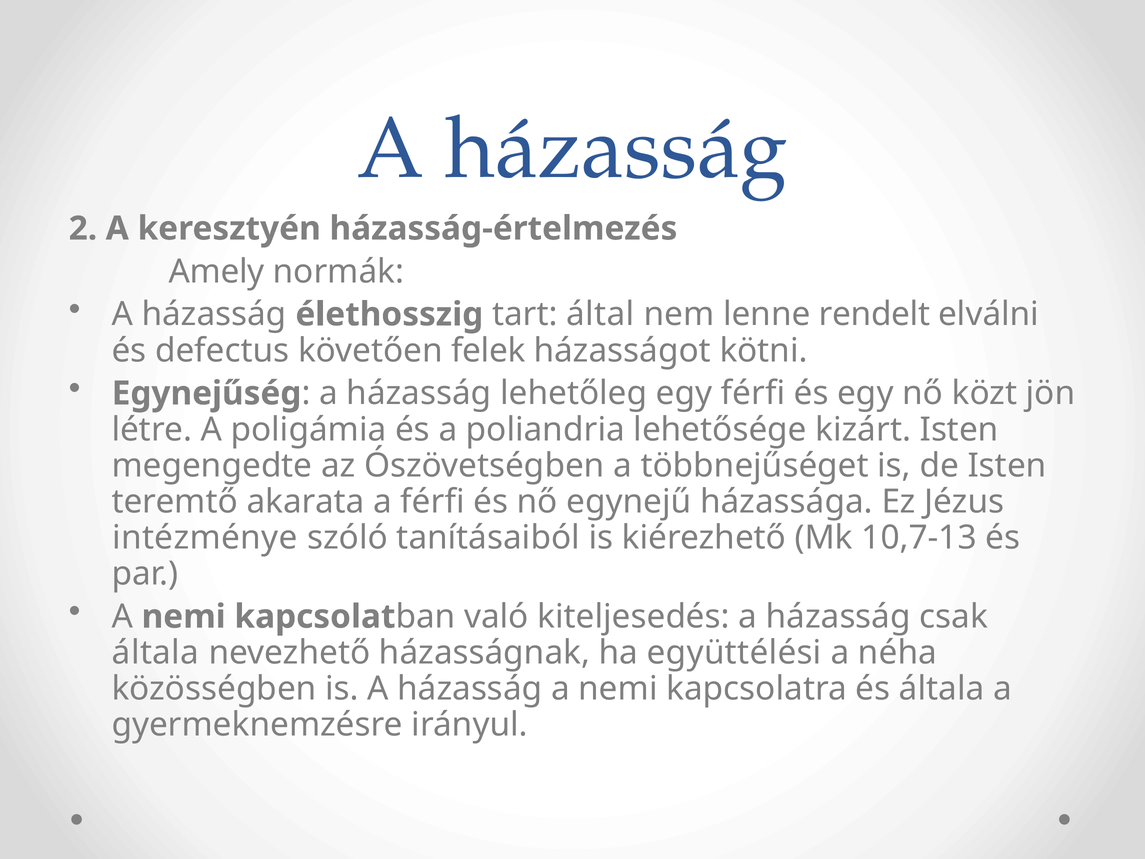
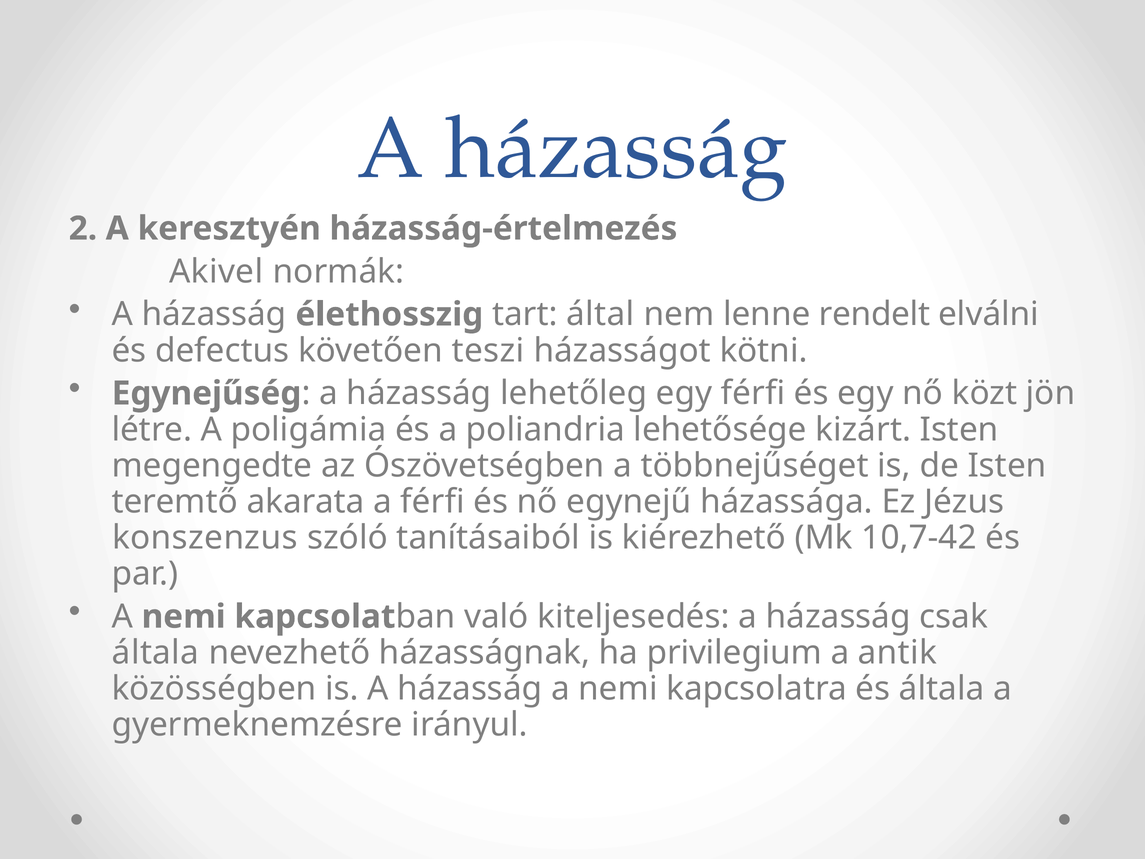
Amely: Amely -> Akivel (216, 271)
felek: felek -> teszi (488, 350)
intézménye: intézménye -> konszenzus (205, 538)
10,7-13: 10,7-13 -> 10,7-42 (919, 538)
együttélési: együttélési -> privilegium (734, 653)
néha: néha -> antik (897, 653)
